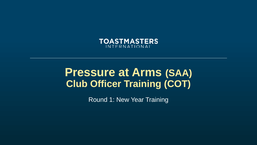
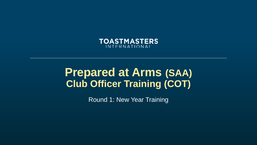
Pressure: Pressure -> Prepared (90, 72)
